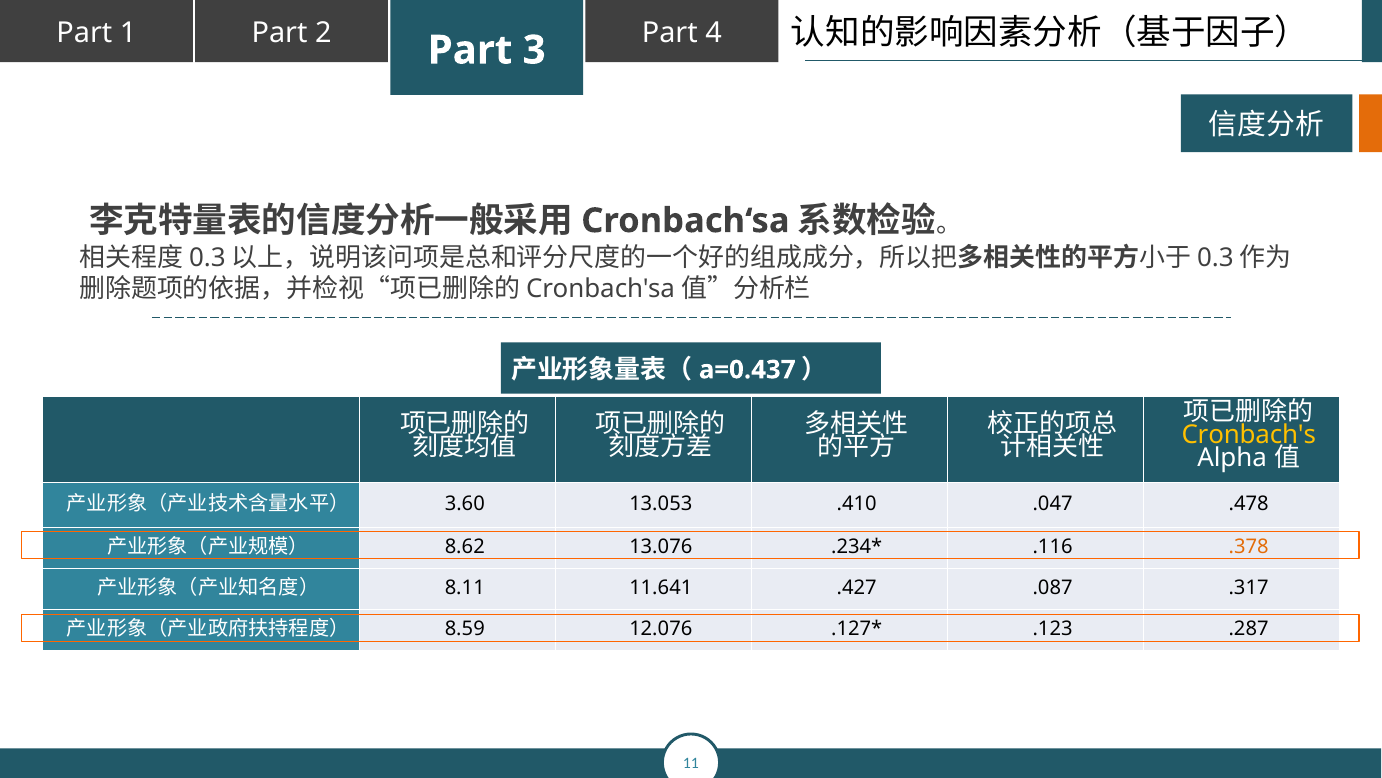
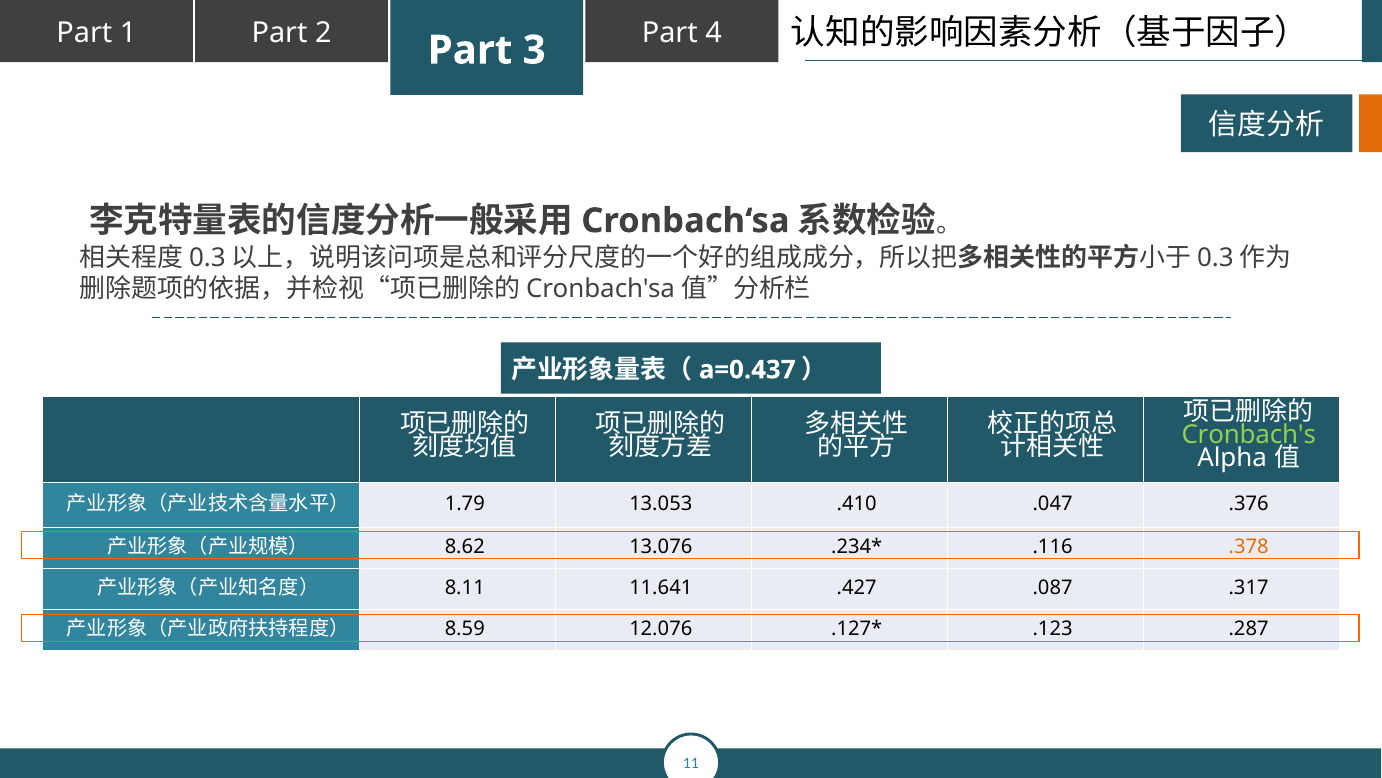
Cronbach's colour: yellow -> light green (1249, 435)
3.60: 3.60 -> 1.79 (465, 504)
.478: .478 -> .376 (1249, 504)
